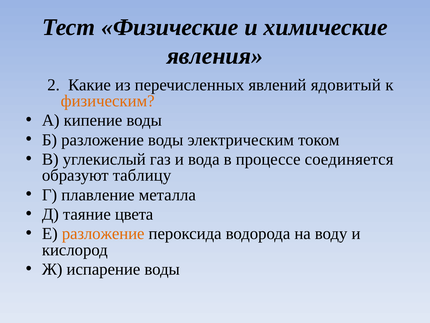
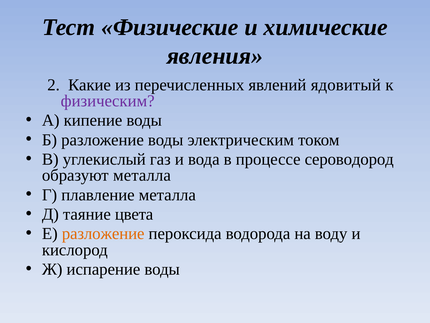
физическим colour: orange -> purple (108, 101)
соединяется: соединяется -> сероводород (349, 159)
образуют таблицу: таблицу -> металла (142, 175)
